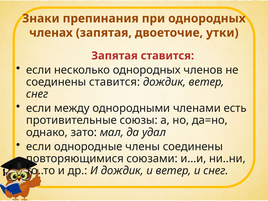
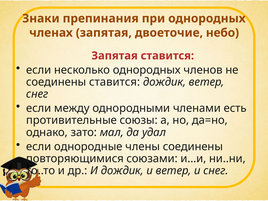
утки: утки -> небо (222, 33)
